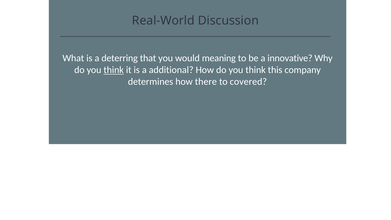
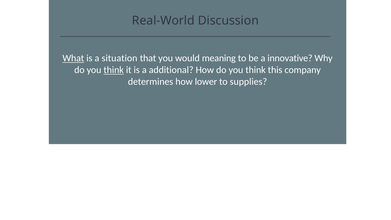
What underline: none -> present (73, 58)
deterring: deterring -> situation (120, 58)
there: there -> lower (206, 82)
covered: covered -> supplies (248, 82)
